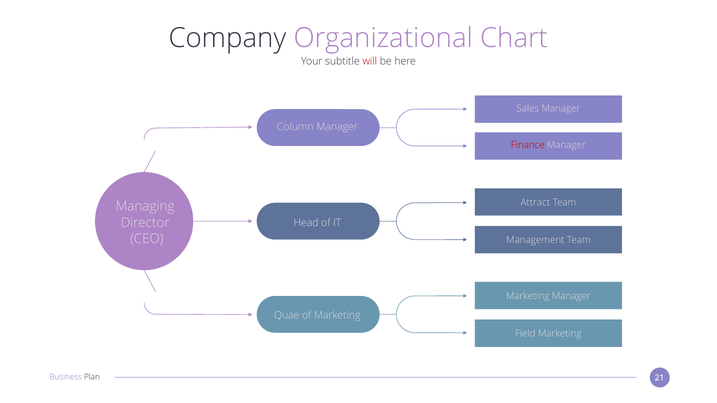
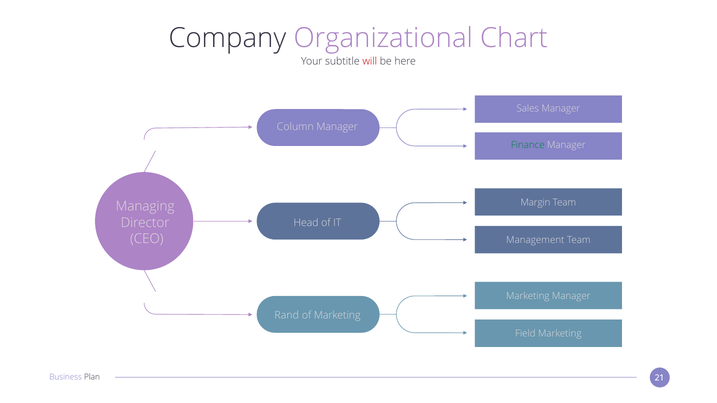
Finance colour: red -> green (528, 145)
Attract: Attract -> Margin (535, 203)
Quae: Quae -> Rand (287, 315)
